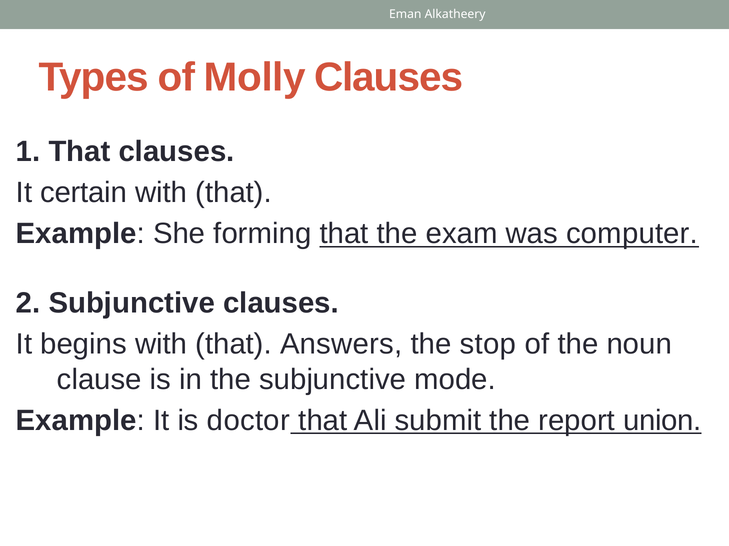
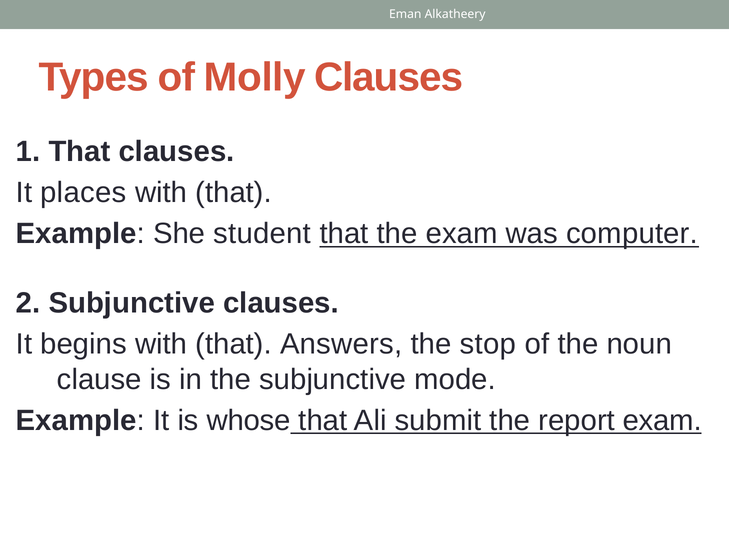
certain: certain -> places (83, 193)
forming: forming -> student (262, 234)
doctor: doctor -> whose (249, 421)
report union: union -> exam (662, 421)
